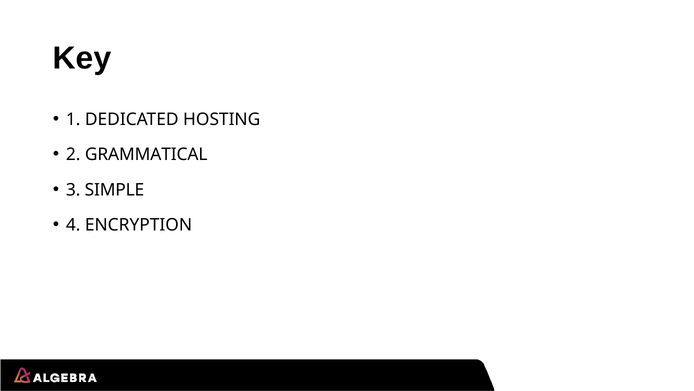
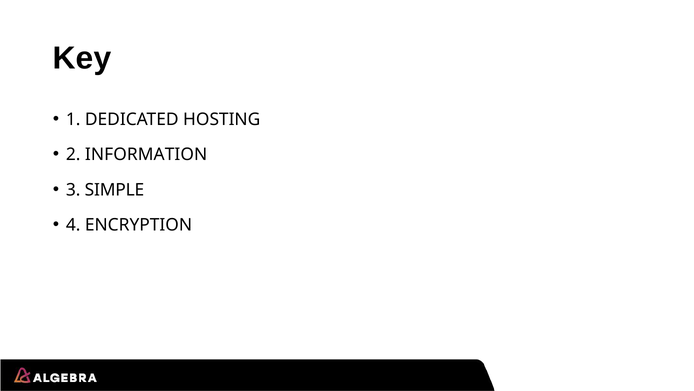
GRAMMATICAL: GRAMMATICAL -> INFORMATION (146, 154)
